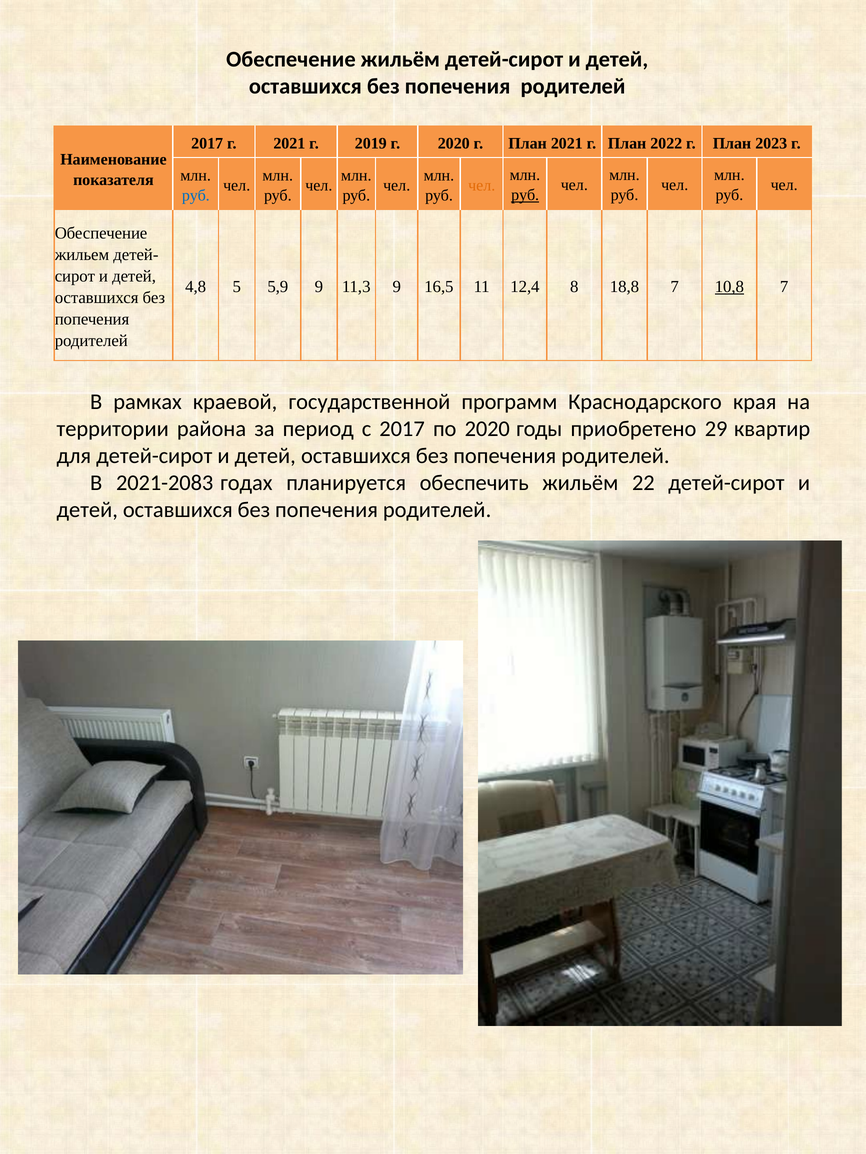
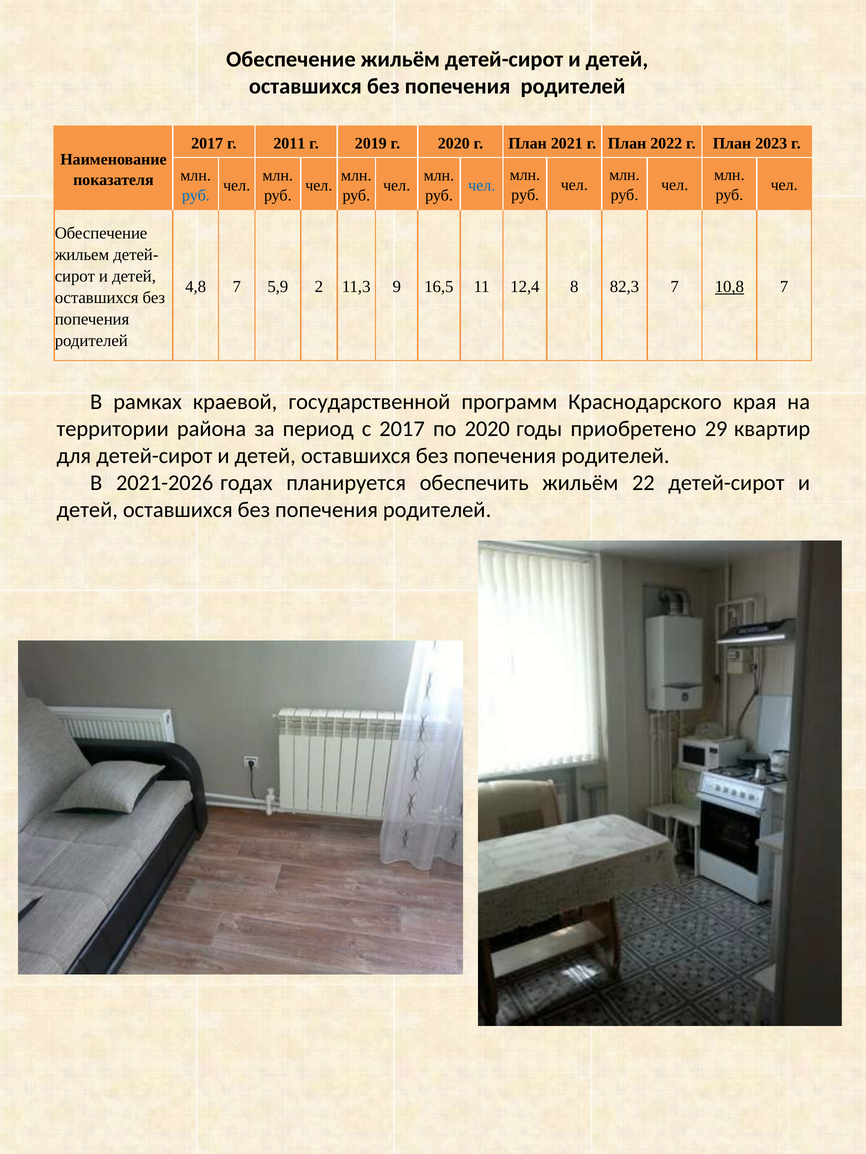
г 2021: 2021 -> 2011 (289, 144)
чел colour: orange -> blue (482, 185)
руб underline: present -> none (525, 195)
4,8 5: 5 -> 7 (237, 287)
5,9 9: 9 -> 2 (319, 287)
18,8: 18,8 -> 82,3 (624, 287)
2021-2083: 2021-2083 -> 2021-2026 (165, 483)
